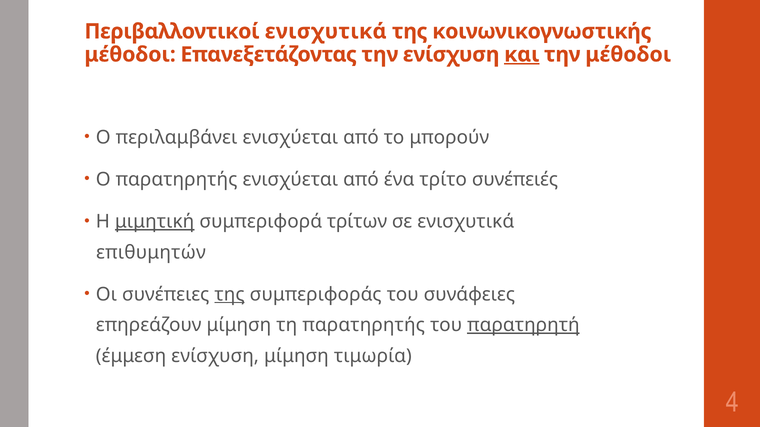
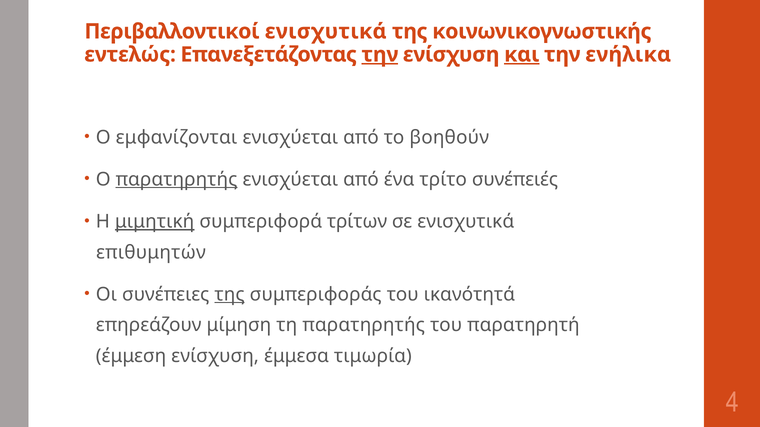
μέθοδοι: μέθοδοι -> εντελώς (130, 55)
την underline: none -> present (380, 55)
την μέθοδοι: μέθοδοι -> ενήλικα (628, 55)
περιλαμβάνει: περιλαμβάνει -> εμφανίζονται (176, 138)
μπορούν: μπορούν -> βοηθούν (449, 138)
παρατηρητής underline: none -> present (177, 180)
συνάφειες: συνάφειες -> ικανότητά (469, 295)
παρατηρητή underline: present -> none (523, 326)
ενίσχυση μίμηση: μίμηση -> έμμεσα (296, 356)
